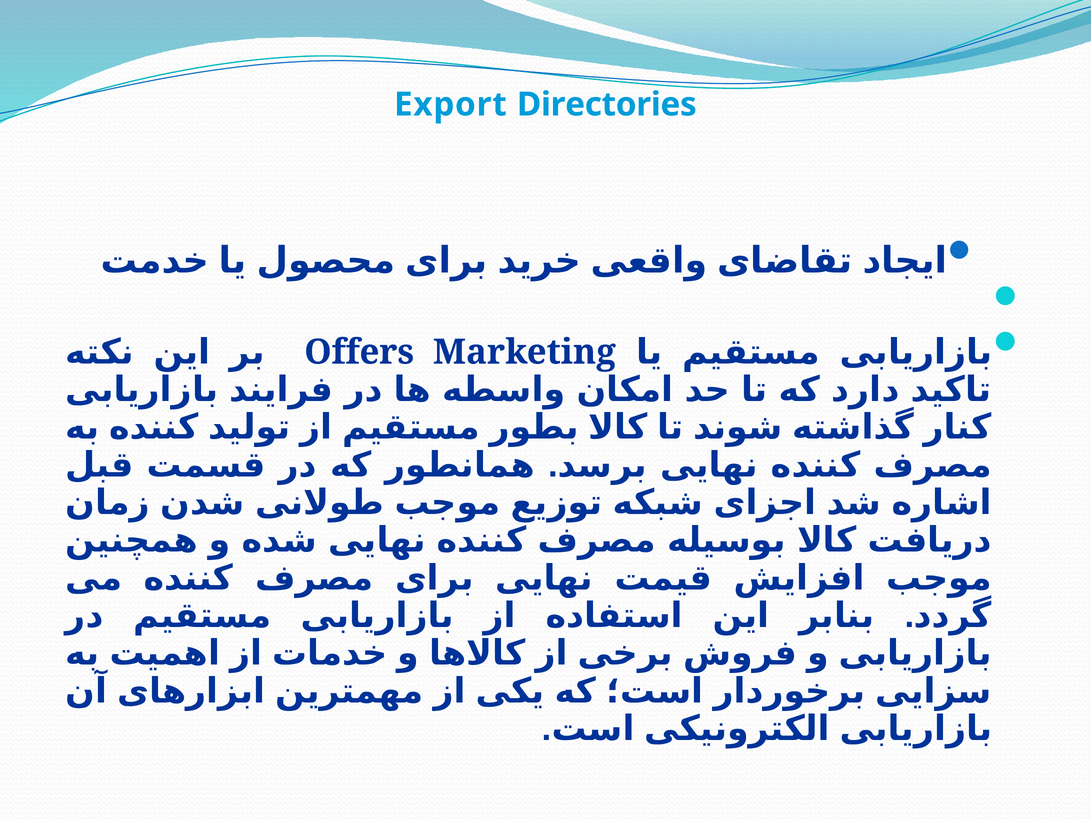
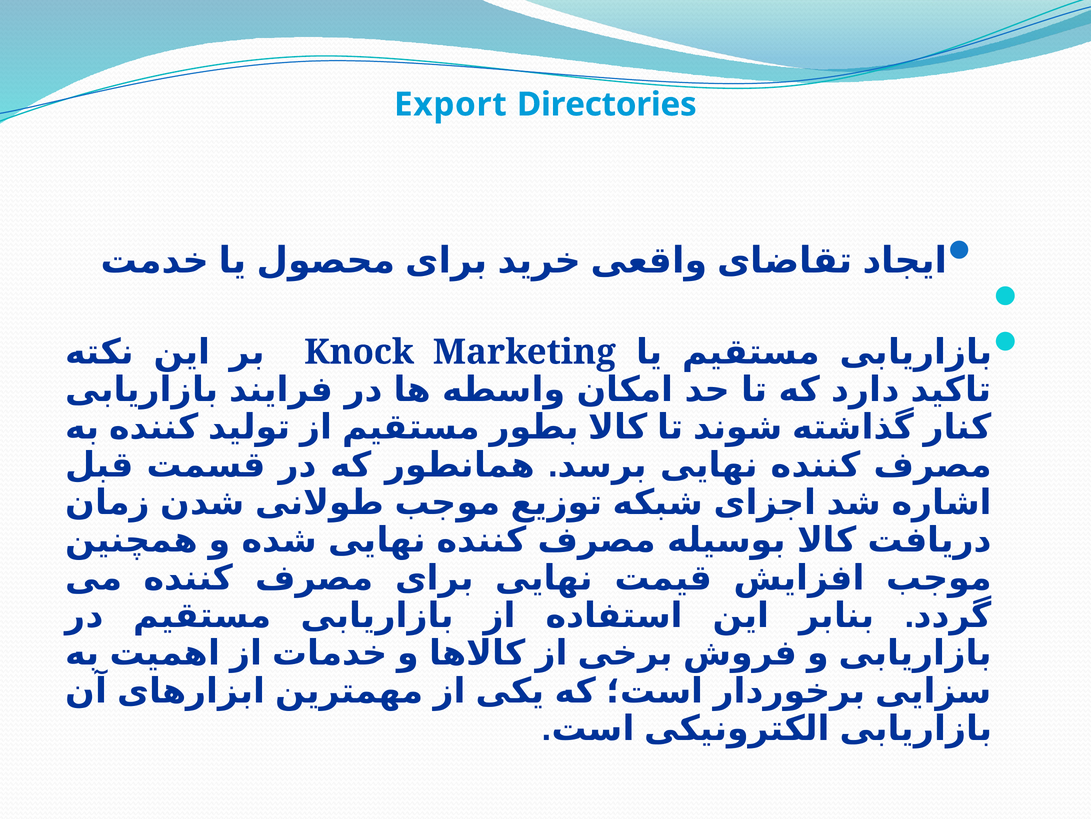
Offers: Offers -> Knock (359, 352)
